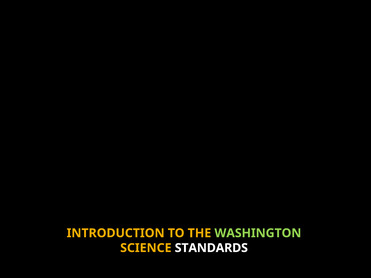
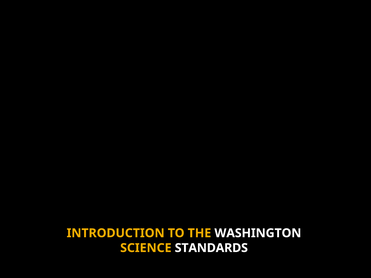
WASHINGTON colour: light green -> white (258, 233)
